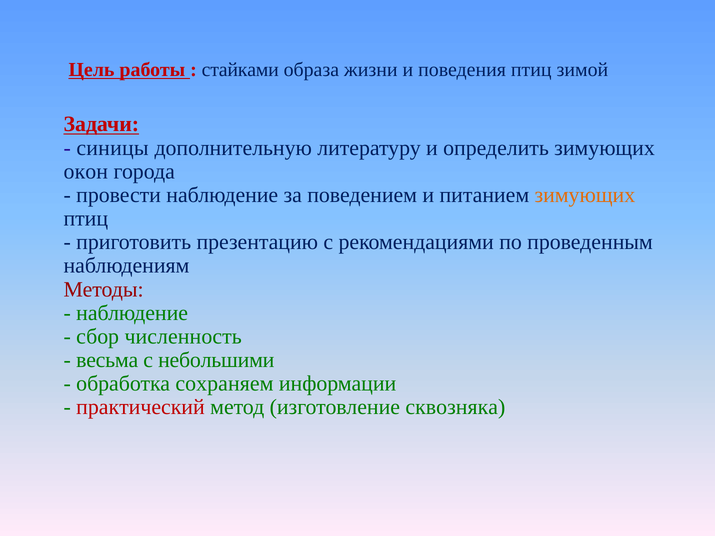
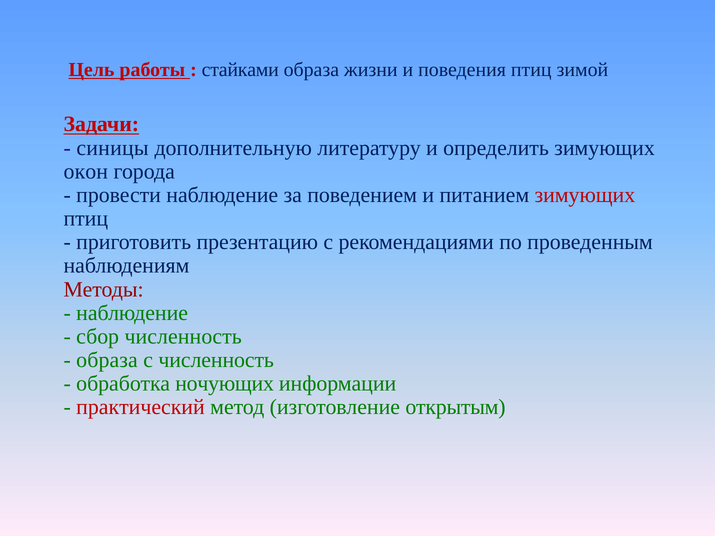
зимующих colour: orange -> red (585, 195)
весьма: весьма -> образа (107, 360)
с небольшими: небольшими -> численность (216, 360)
сохраняем: сохраняем -> ночующих (225, 384)
сквозняка: сквозняка -> открытым (455, 407)
